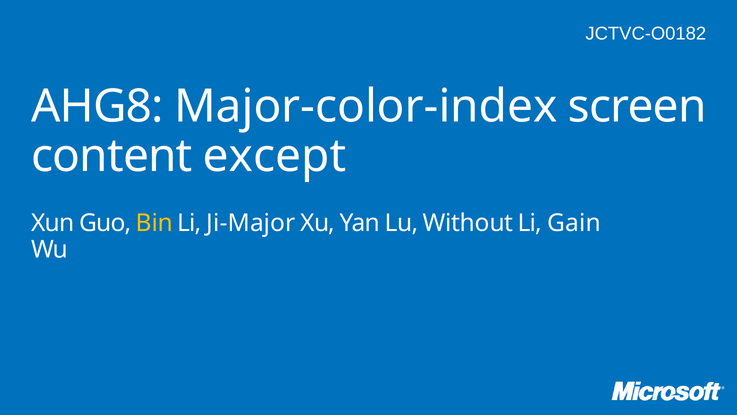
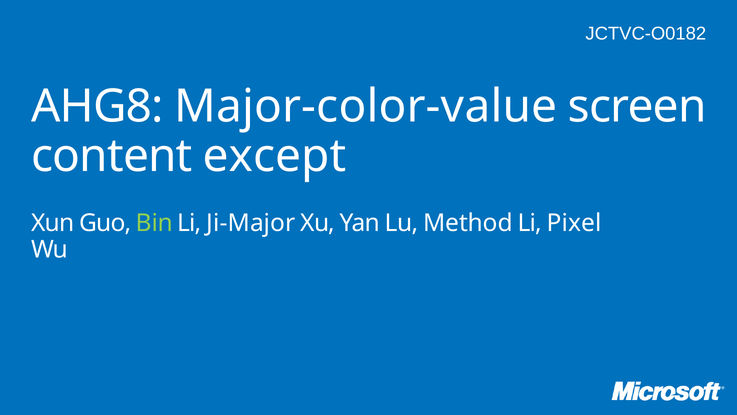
Major-color-index: Major-color-index -> Major-color-value (366, 106)
Bin colour: yellow -> light green (154, 223)
Without: Without -> Method (468, 223)
Gain: Gain -> Pixel (574, 223)
